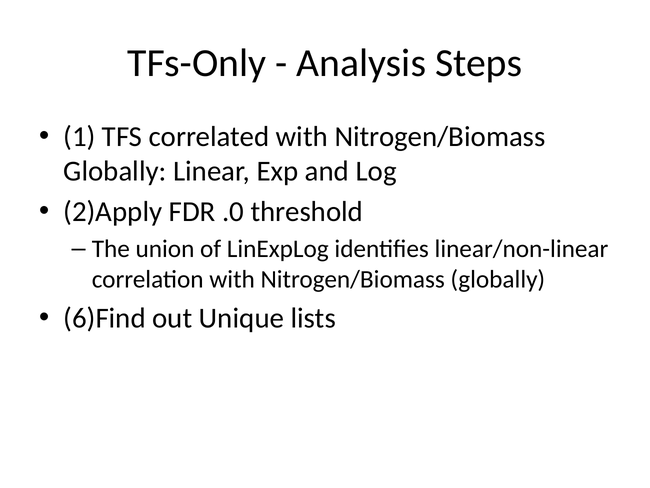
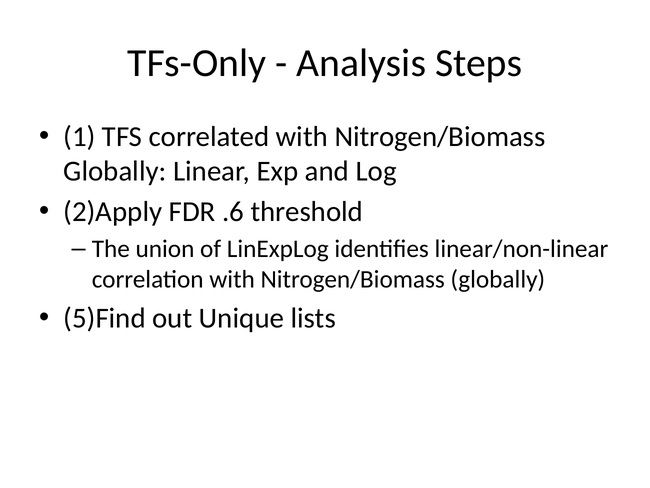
.0: .0 -> .6 (233, 212)
6)Find: 6)Find -> 5)Find (105, 318)
